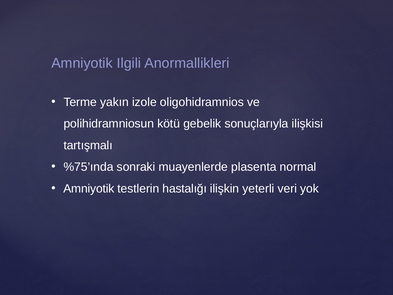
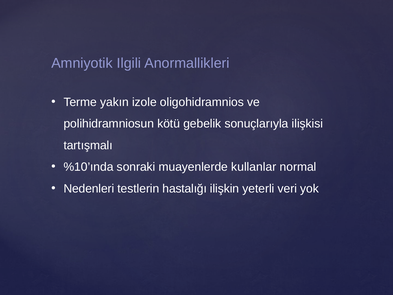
%75’ında: %75’ında -> %10’ında (89, 167)
plasenta: plasenta -> kullanlar (254, 167)
Amniyotik: Amniyotik -> Nedenleri (89, 188)
